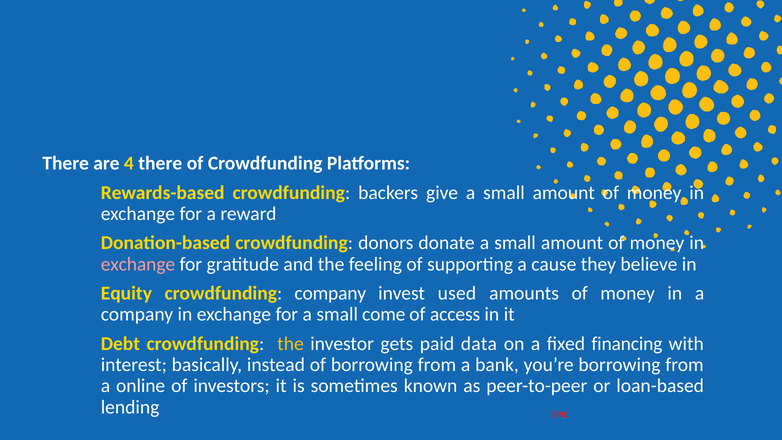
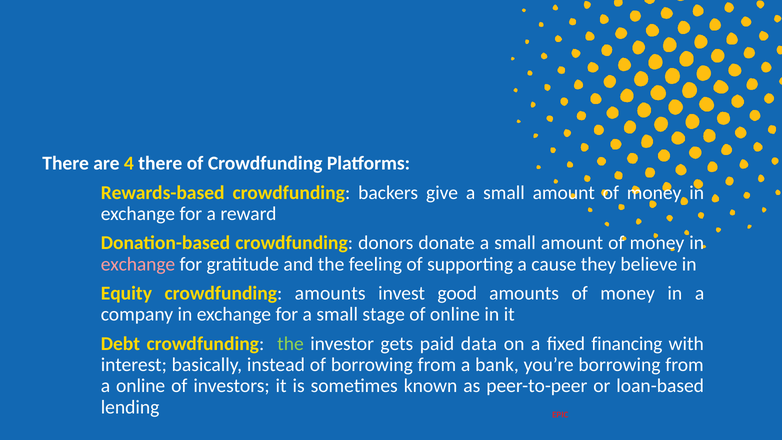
crowdfunding company: company -> amounts (330, 293)
used: used -> good (457, 293)
come: come -> stage (384, 314)
of access: access -> online (455, 314)
the colour: yellow -> light green (290, 344)
